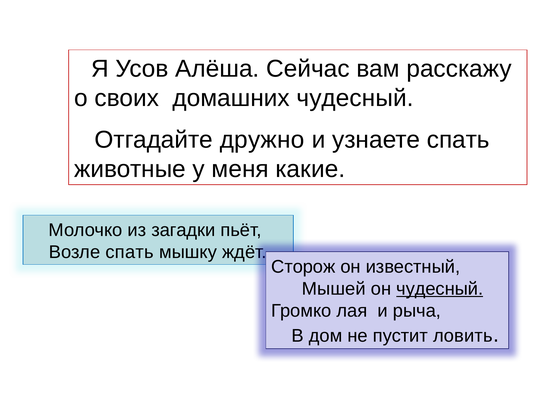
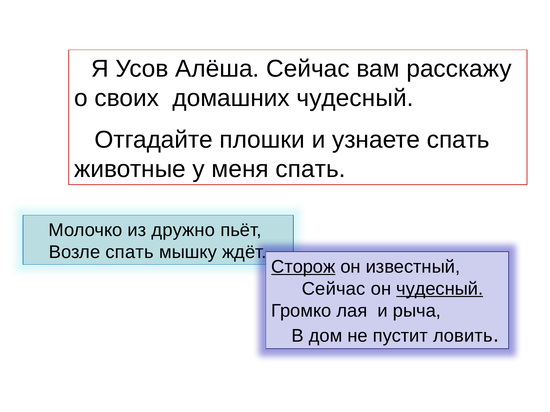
дружно: дружно -> плошки (262, 140)
меня какие: какие -> спать (311, 169)
загадки: загадки -> дружно (183, 230)
Сторож underline: none -> present (303, 267)
Мышей: Мышей -> Сейчас (334, 289)
